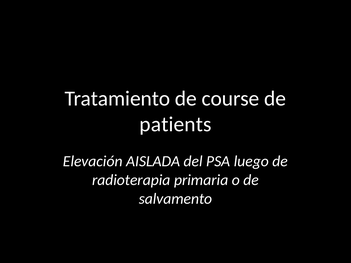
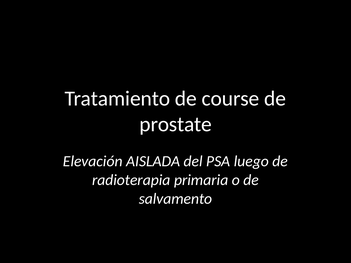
patients: patients -> prostate (176, 124)
